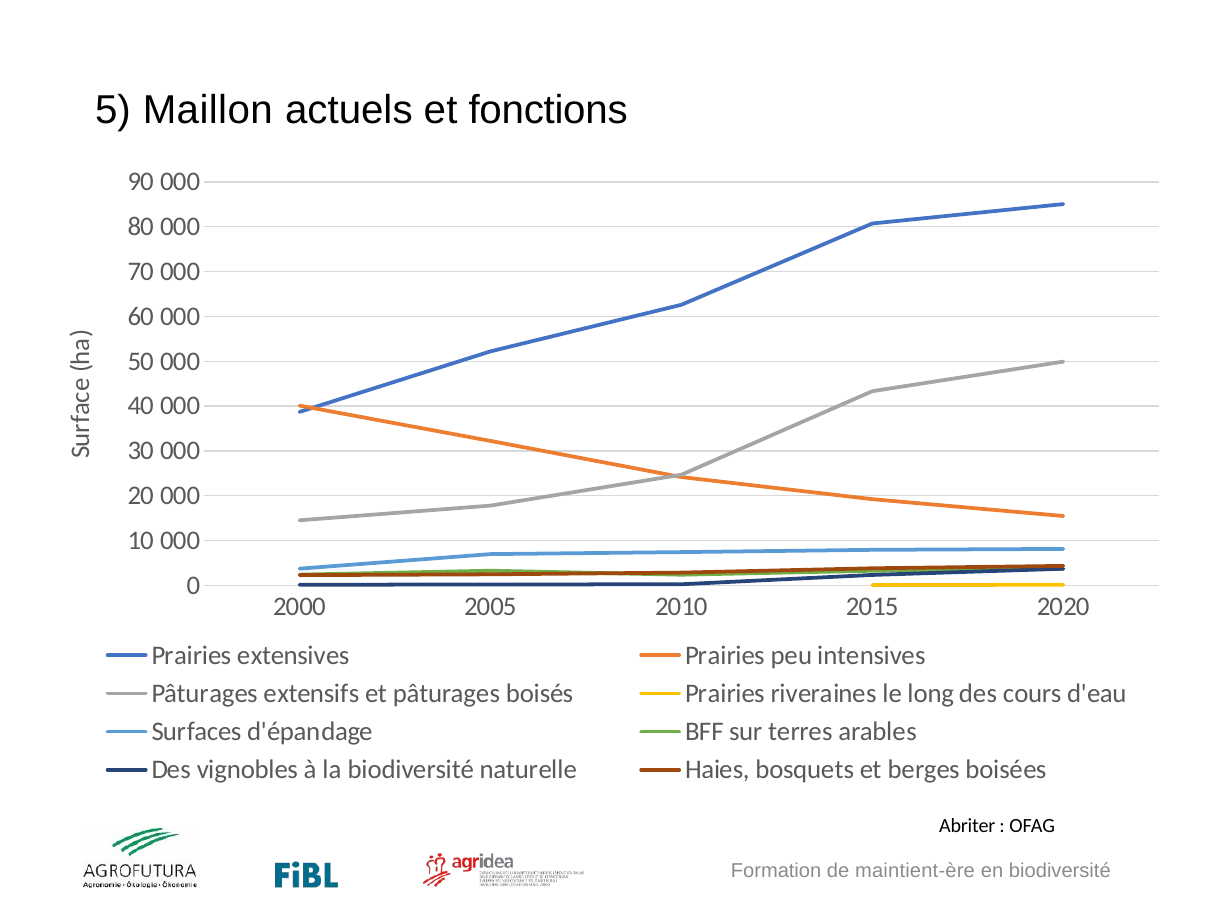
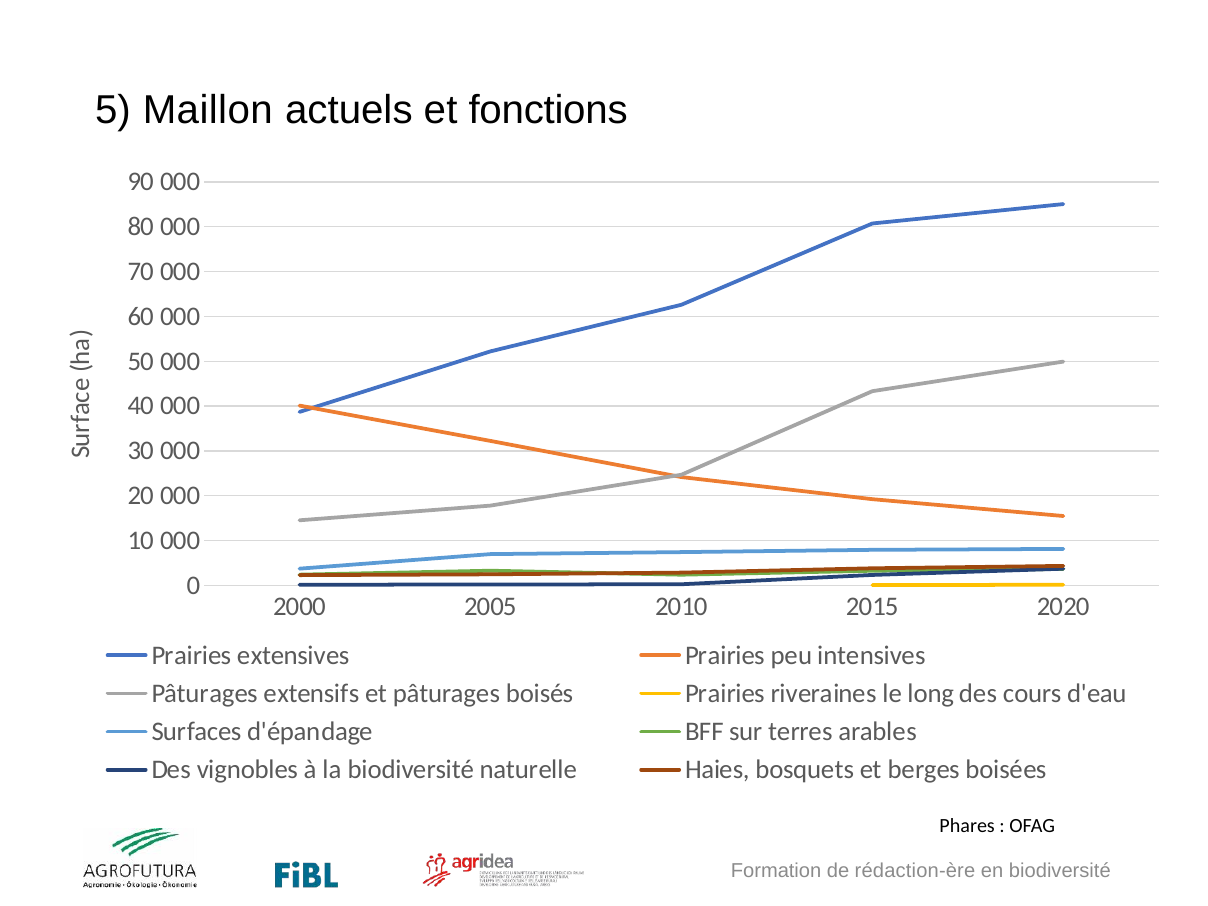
Abriter: Abriter -> Phares (967, 826)
maintient-ère: maintient-ère -> rédaction-ère (915, 871)
